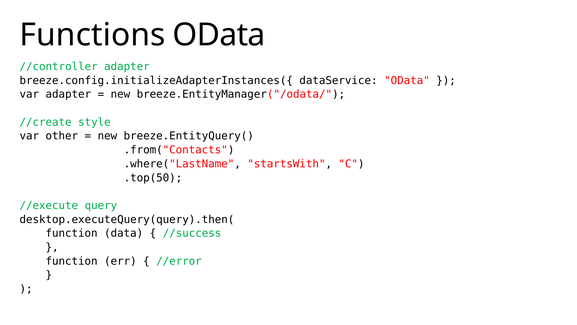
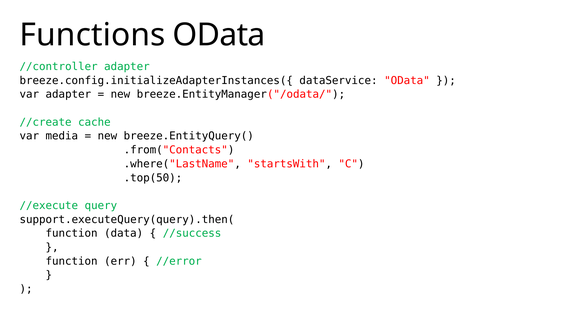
style: style -> cache (94, 122)
other: other -> media (62, 136)
desktop.executeQuery(query).then(: desktop.executeQuery(query).then( -> support.executeQuery(query).then( (127, 219)
